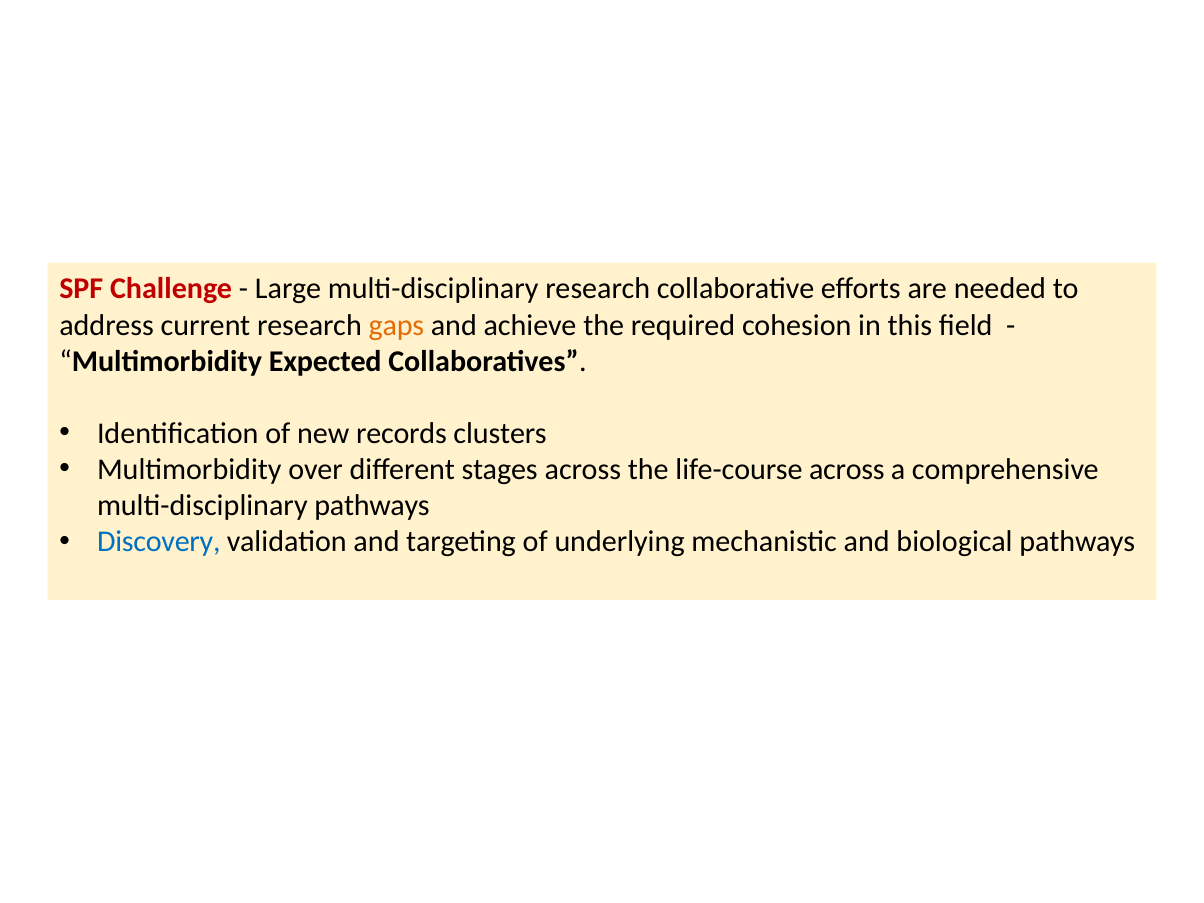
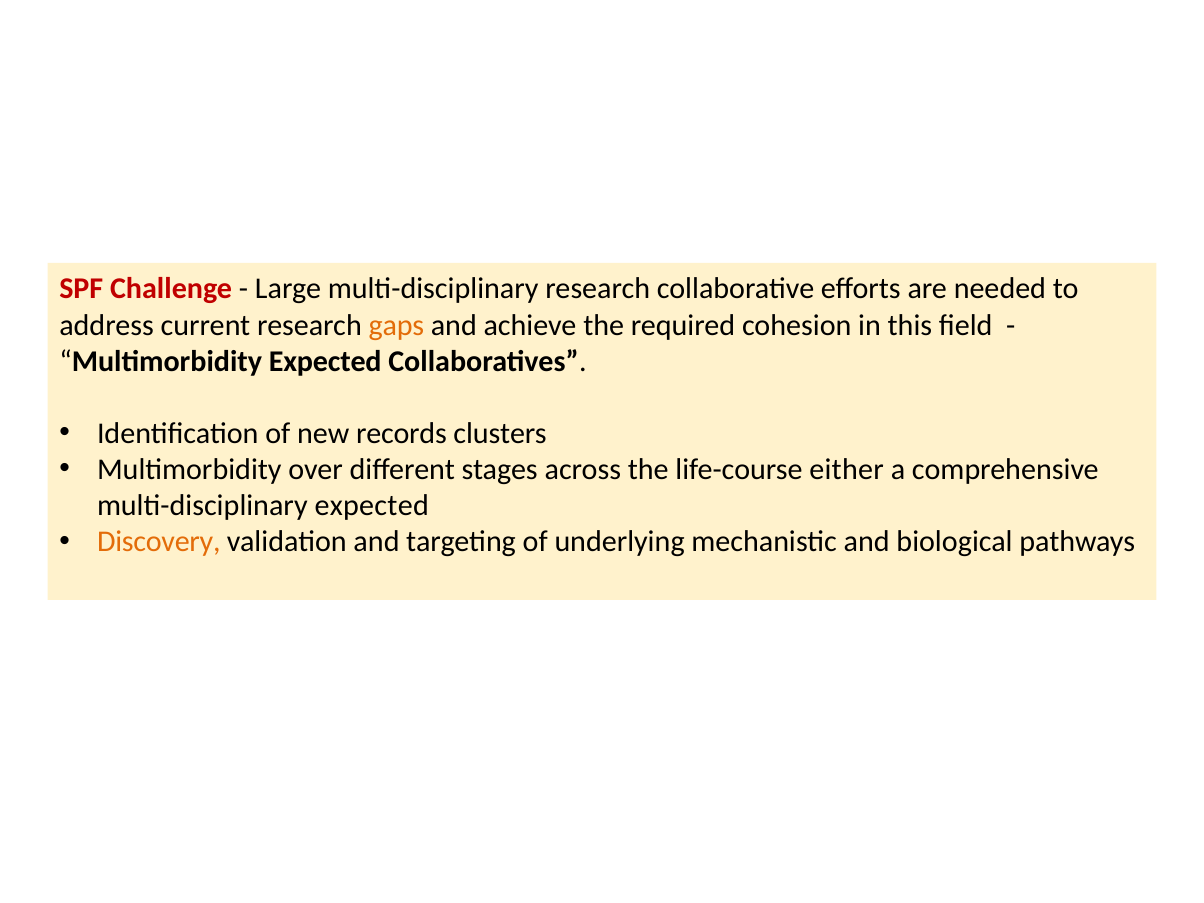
life-course across: across -> either (847, 470)
multi-disciplinary pathways: pathways -> expected (372, 506)
Discovery colour: blue -> orange (159, 542)
